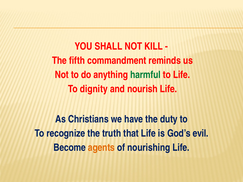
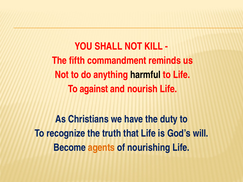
harmful colour: green -> black (145, 75)
dignity: dignity -> against (94, 89)
evil: evil -> will (201, 134)
